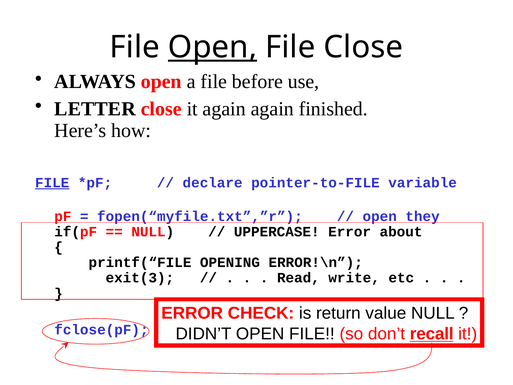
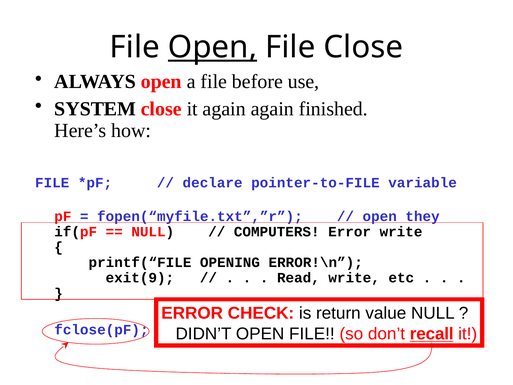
LETTER: LETTER -> SYSTEM (95, 109)
FILE underline: present -> none (52, 183)
UPPERCASE: UPPERCASE -> COMPUTERS (277, 232)
Error about: about -> write (401, 232)
exit(3: exit(3 -> exit(9 (140, 278)
